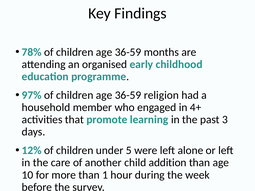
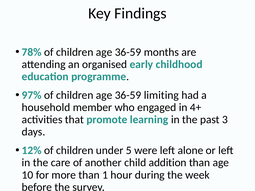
religion: religion -> limiting (161, 95)
